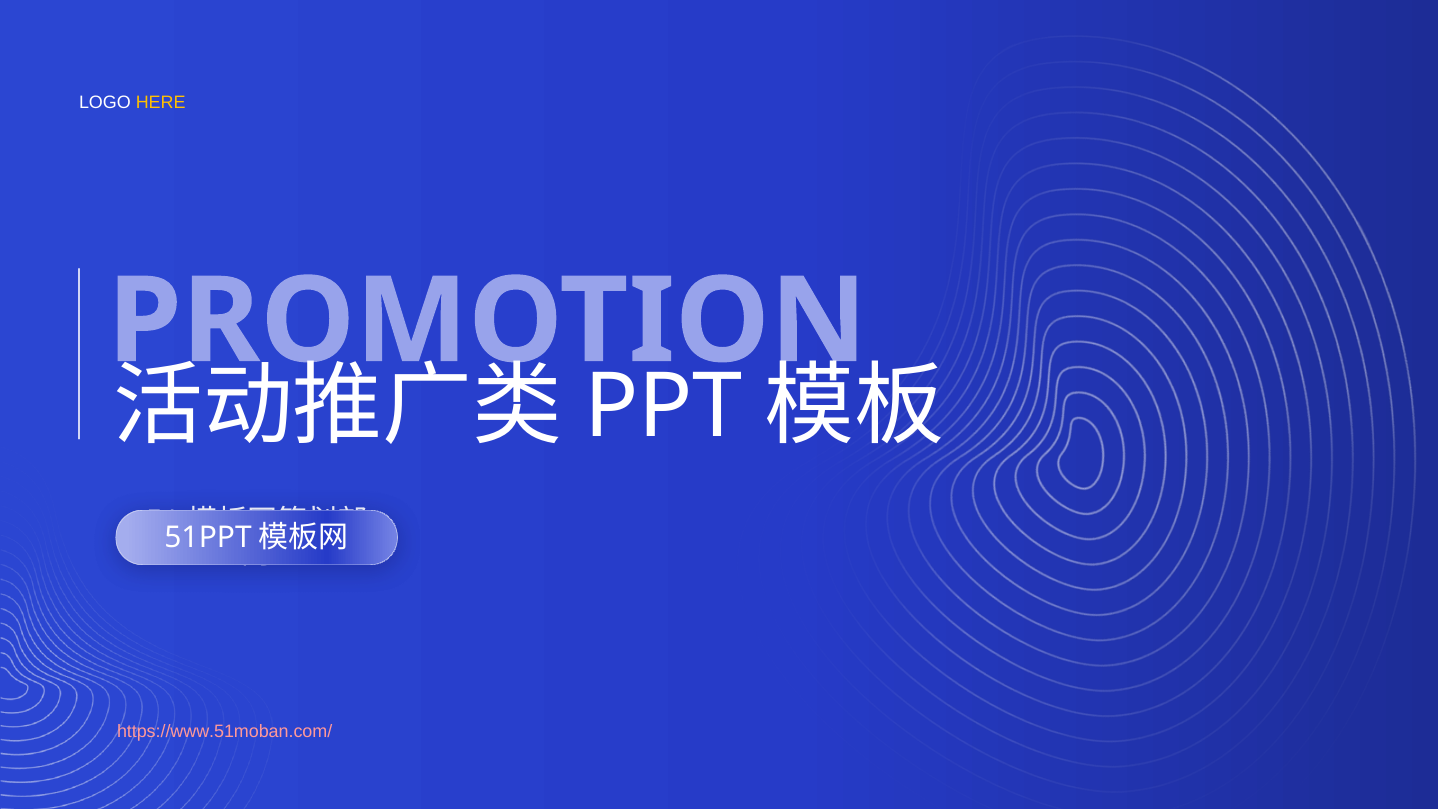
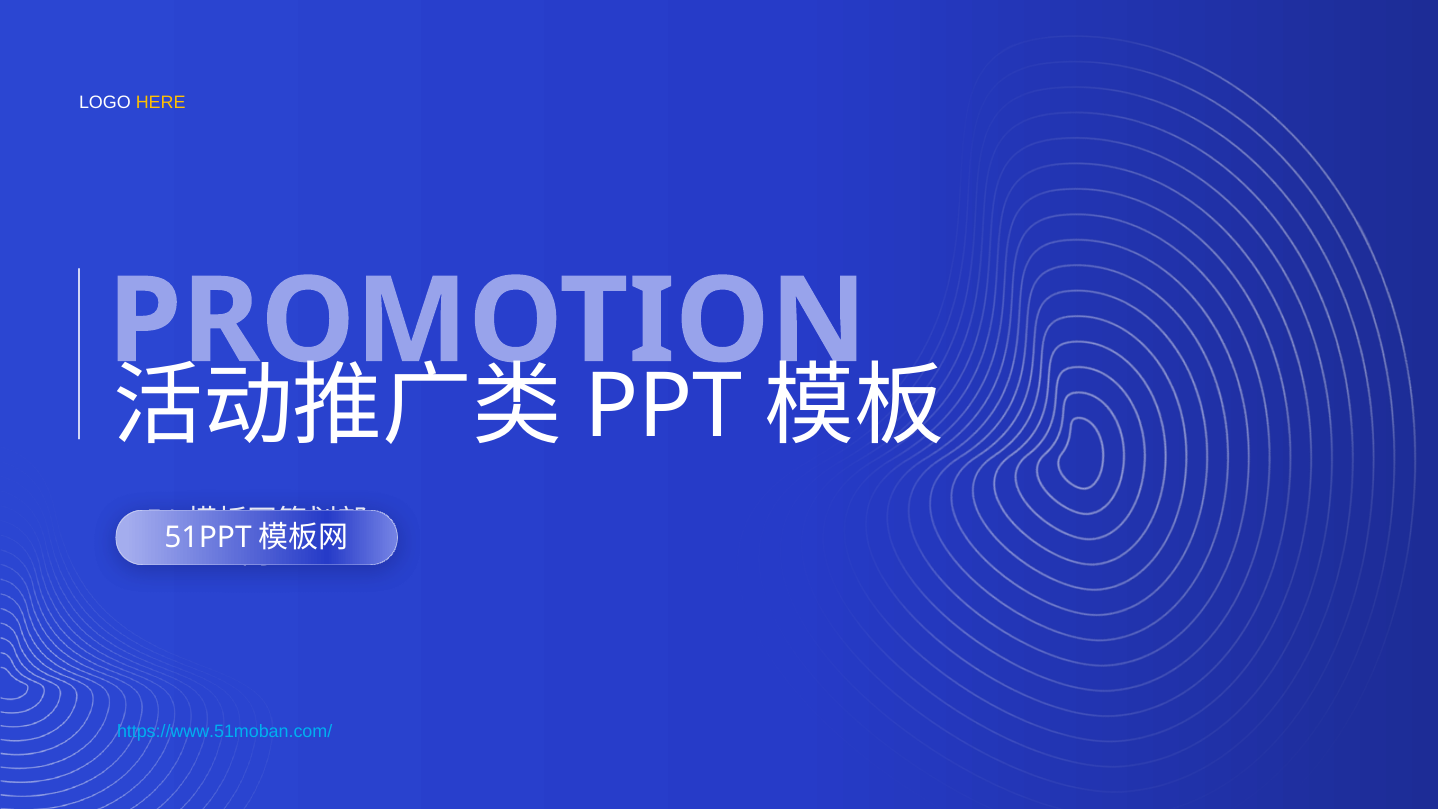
https://www.51moban.com/ colour: pink -> light blue (225, 731)
